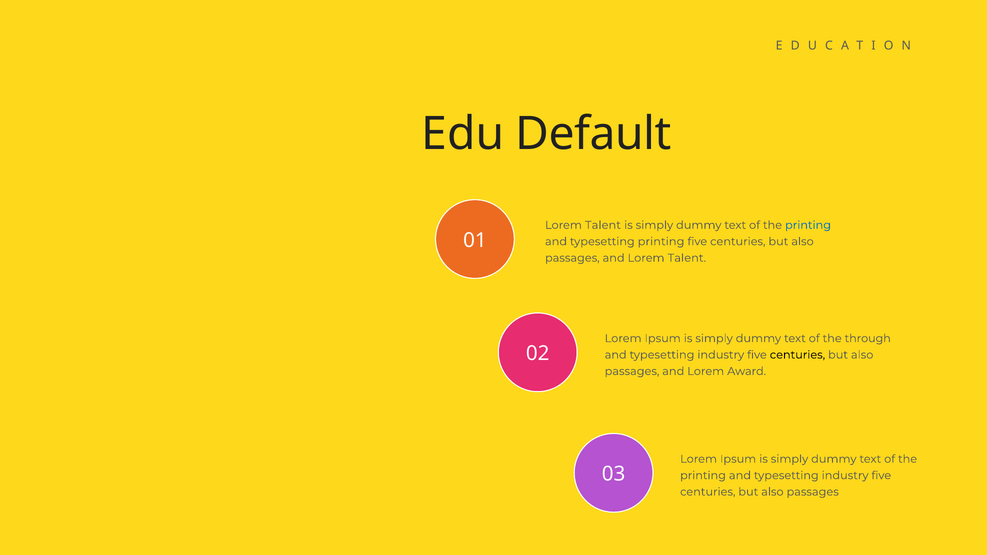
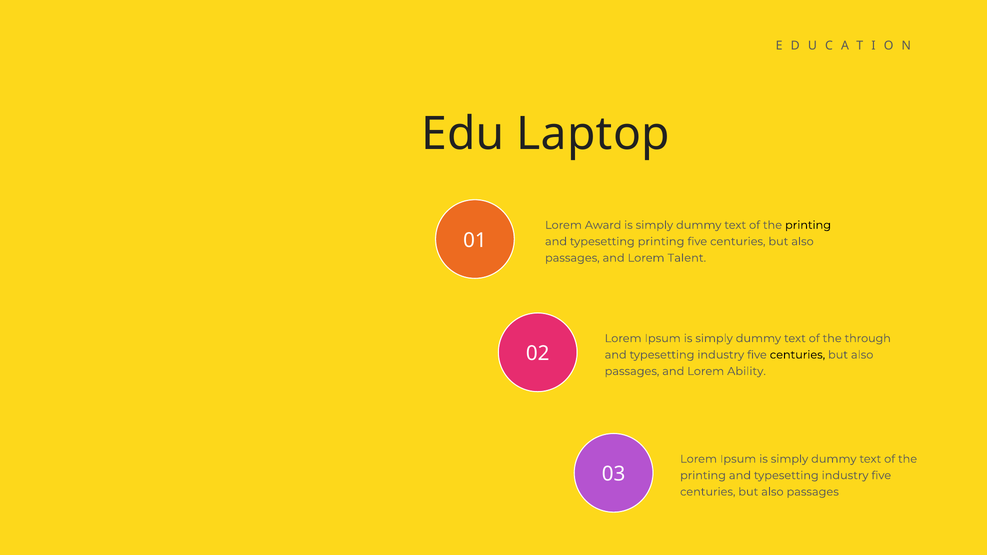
Default: Default -> Laptop (593, 134)
Talent: Talent -> Award (603, 225)
printing colour: blue -> black (808, 225)
Award: Award -> Ability (747, 371)
